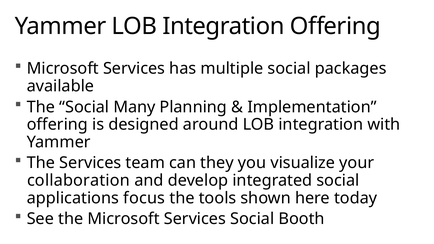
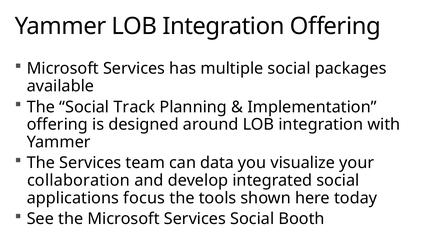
Many: Many -> Track (134, 107)
they: they -> data (217, 163)
